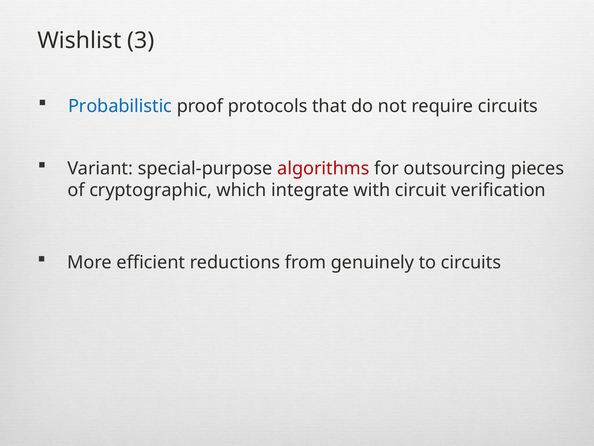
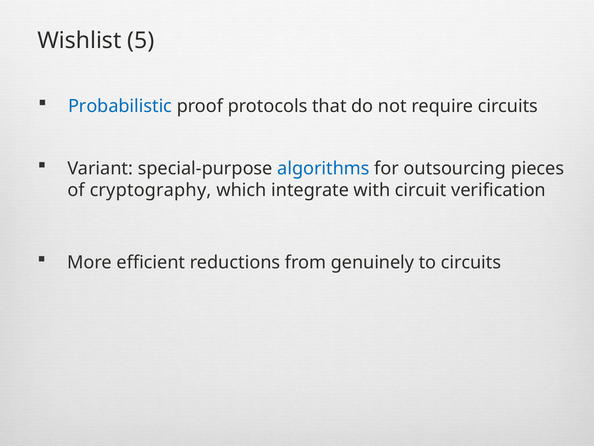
3: 3 -> 5 (141, 40)
algorithms colour: red -> blue (323, 168)
cryptographic: cryptographic -> cryptography (151, 190)
